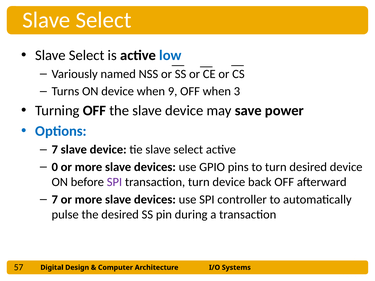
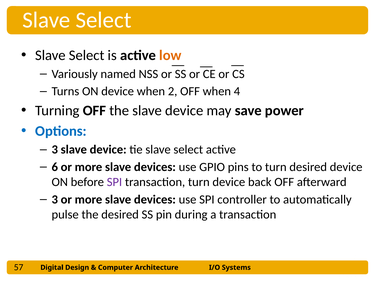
low colour: blue -> orange (170, 55)
9: 9 -> 2 (173, 91)
3: 3 -> 4 (237, 91)
7: 7 -> 3 (55, 150)
0: 0 -> 6 (55, 167)
7: 7 -> 3 (55, 200)
